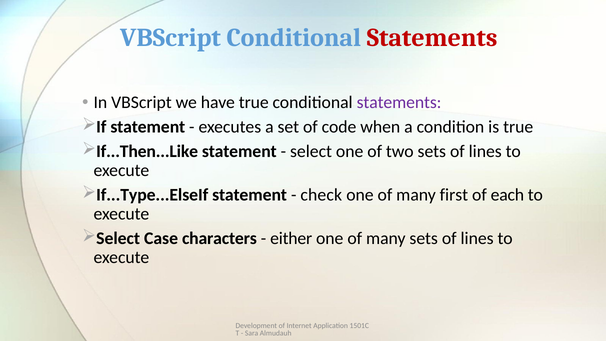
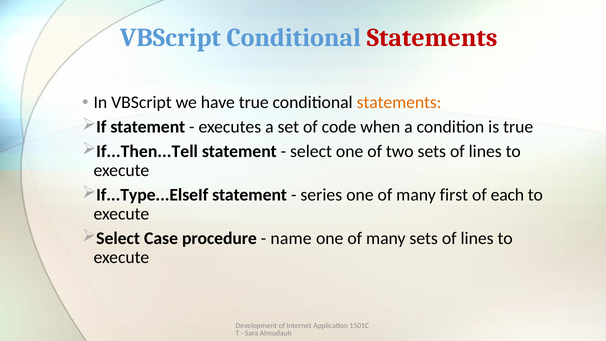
statements colour: purple -> orange (399, 102)
If...Then...Like: If...Then...Like -> If...Then...Tell (147, 151)
check: check -> series (321, 195)
characters: characters -> procedure (219, 238)
either: either -> name (291, 238)
